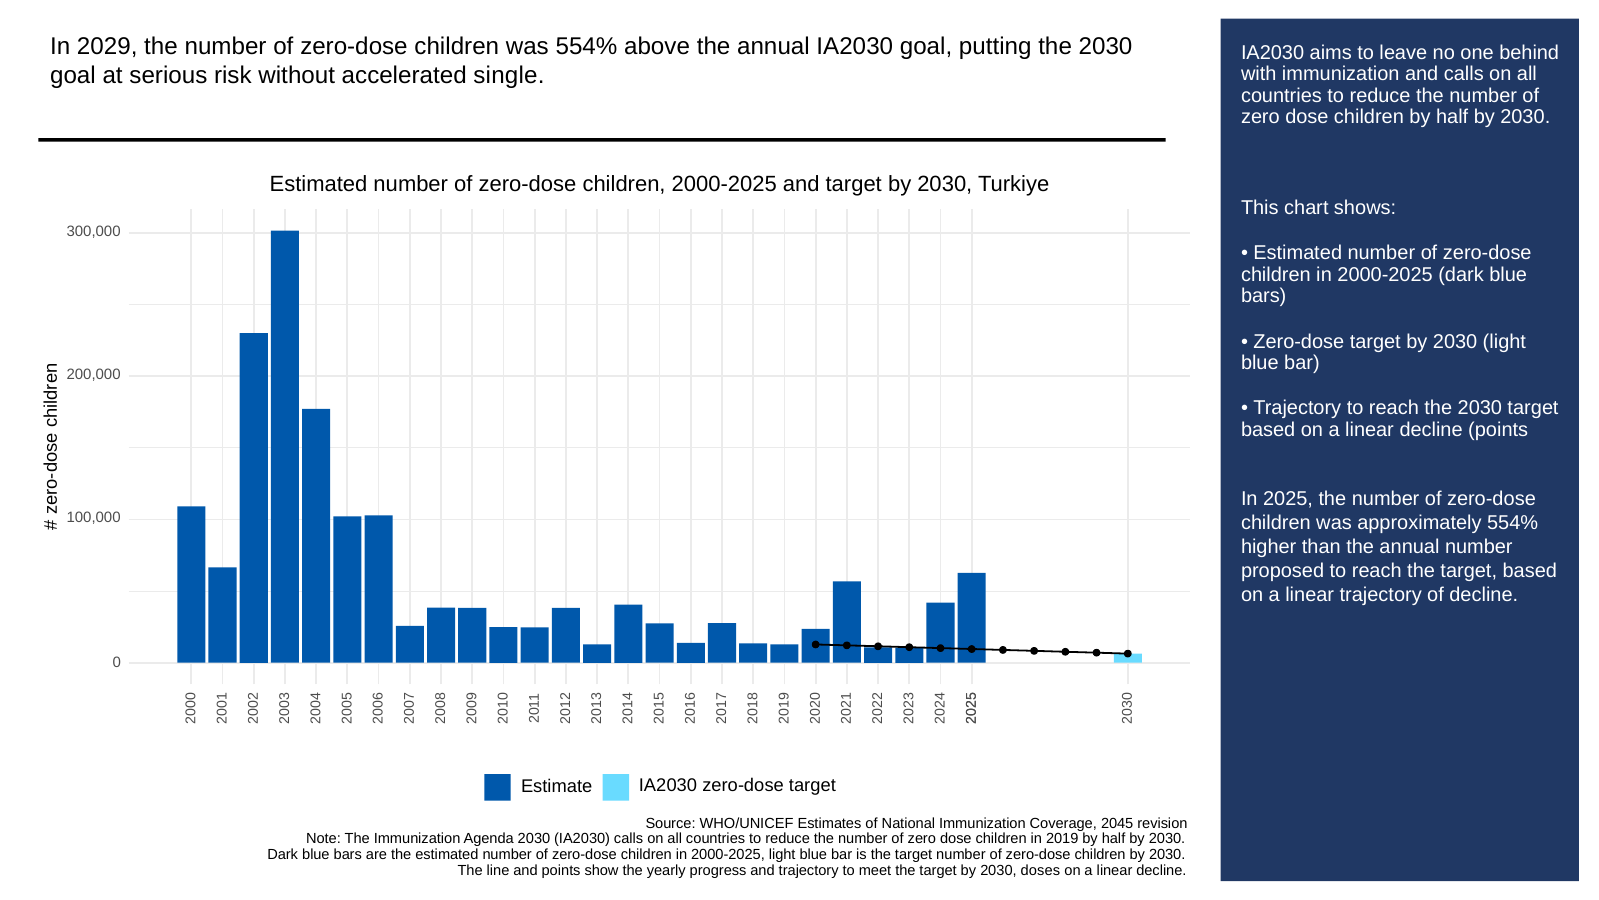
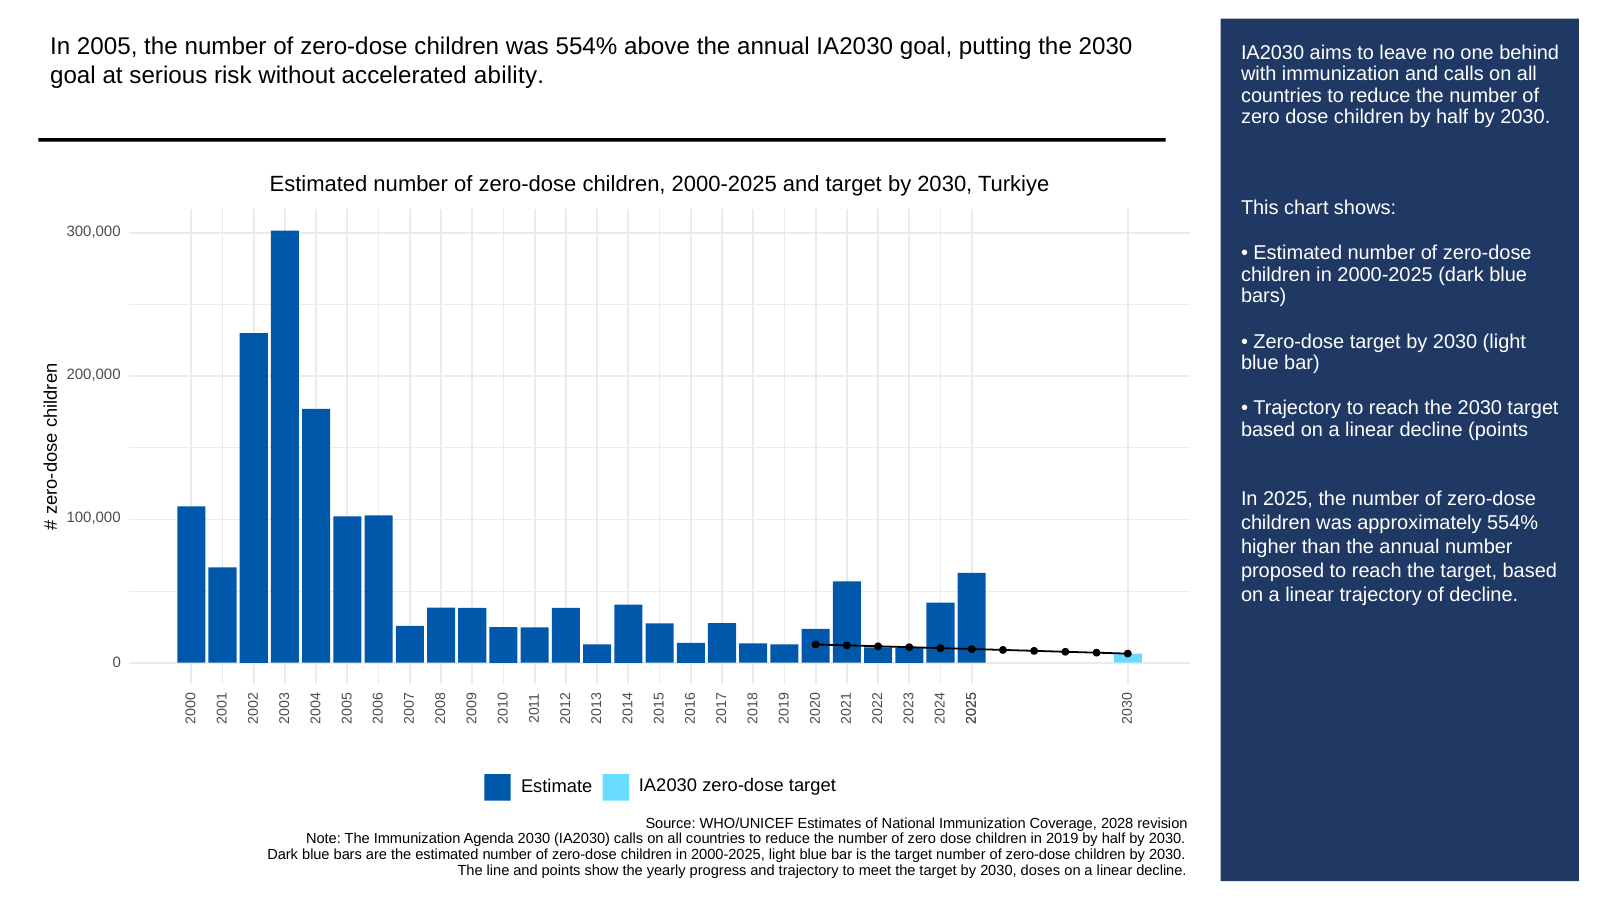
2029: 2029 -> 2005 (107, 46)
single: single -> ability (509, 75)
2045: 2045 -> 2028 (1117, 823)
